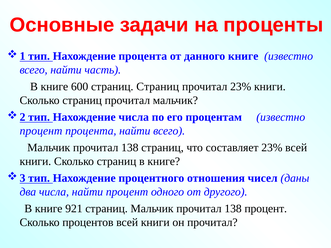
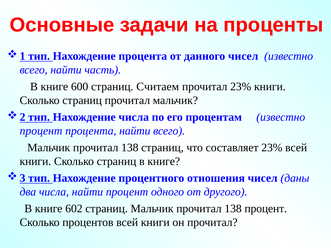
данного книге: книге -> чисел (243, 56)
страниц Страниц: Страниц -> Считаем (158, 87)
921: 921 -> 602 (74, 209)
